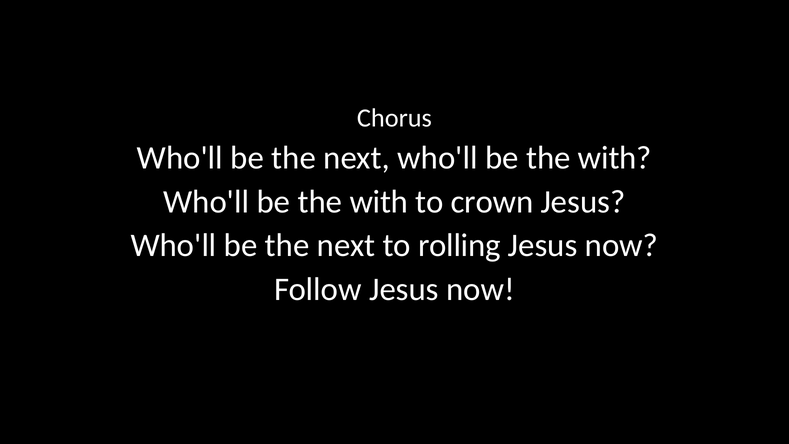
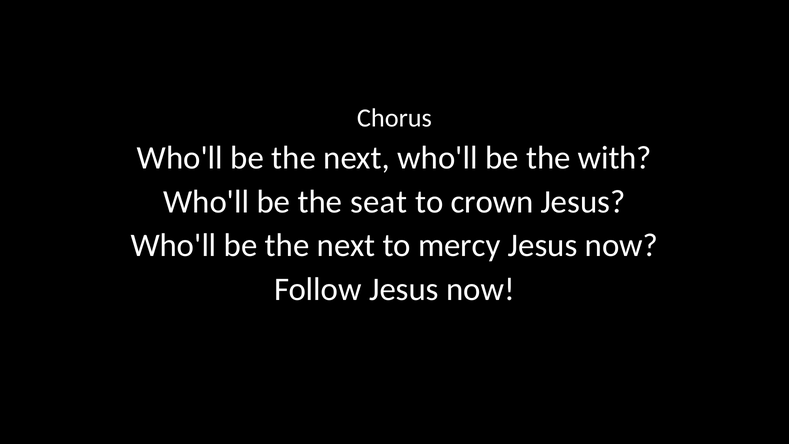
with: with -> seat (379, 202)
rolling: rolling -> mercy (459, 245)
